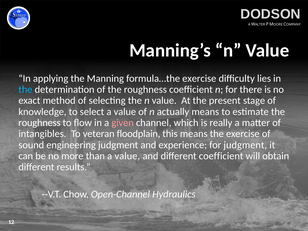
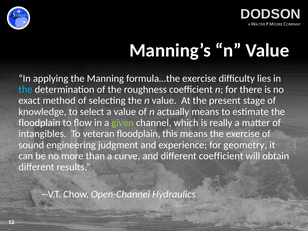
roughness: roughness -> floodplain (39, 123)
given colour: pink -> light green (123, 123)
for judgment: judgment -> geometry (245, 145)
than a value: value -> curve (127, 156)
